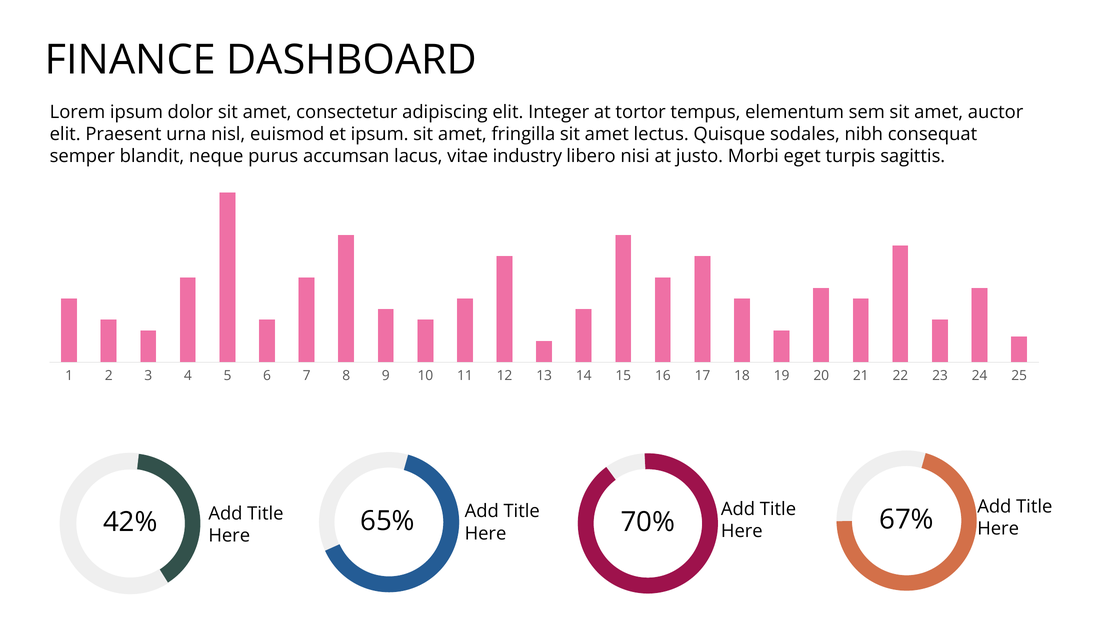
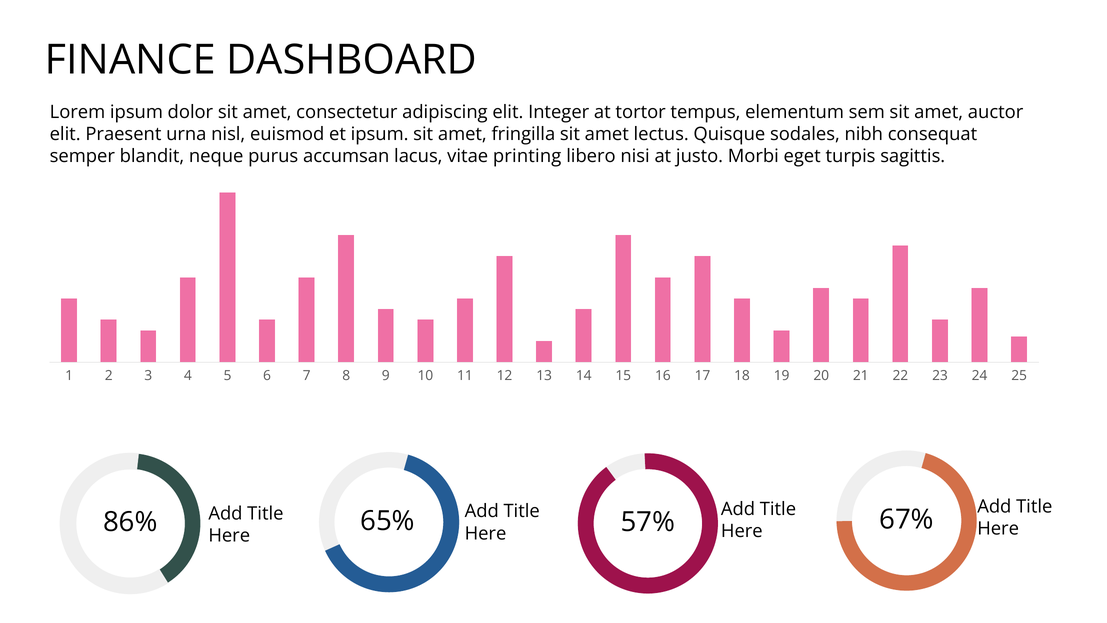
industry: industry -> printing (527, 156)
42%: 42% -> 86% (130, 522)
70%: 70% -> 57% (648, 522)
